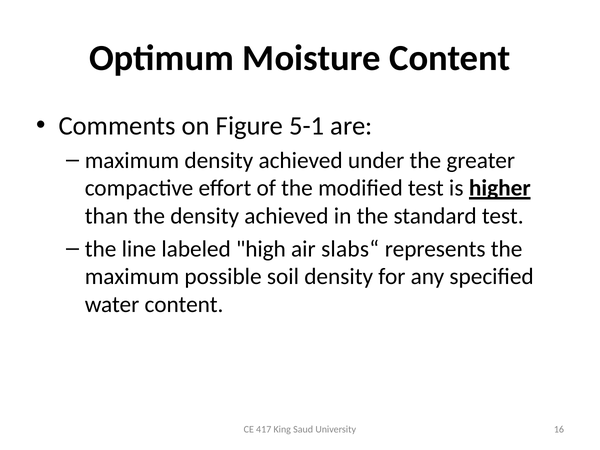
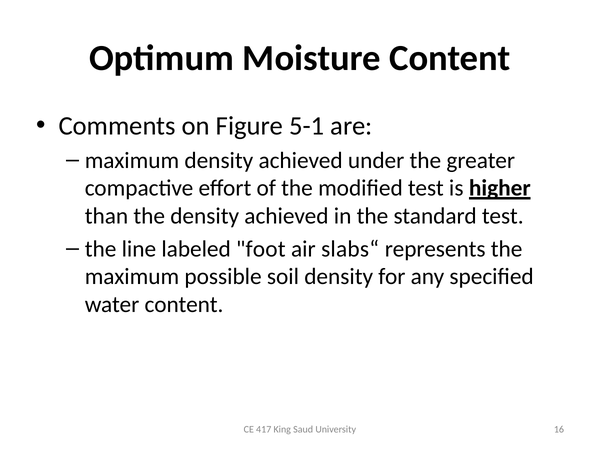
high: high -> foot (261, 249)
